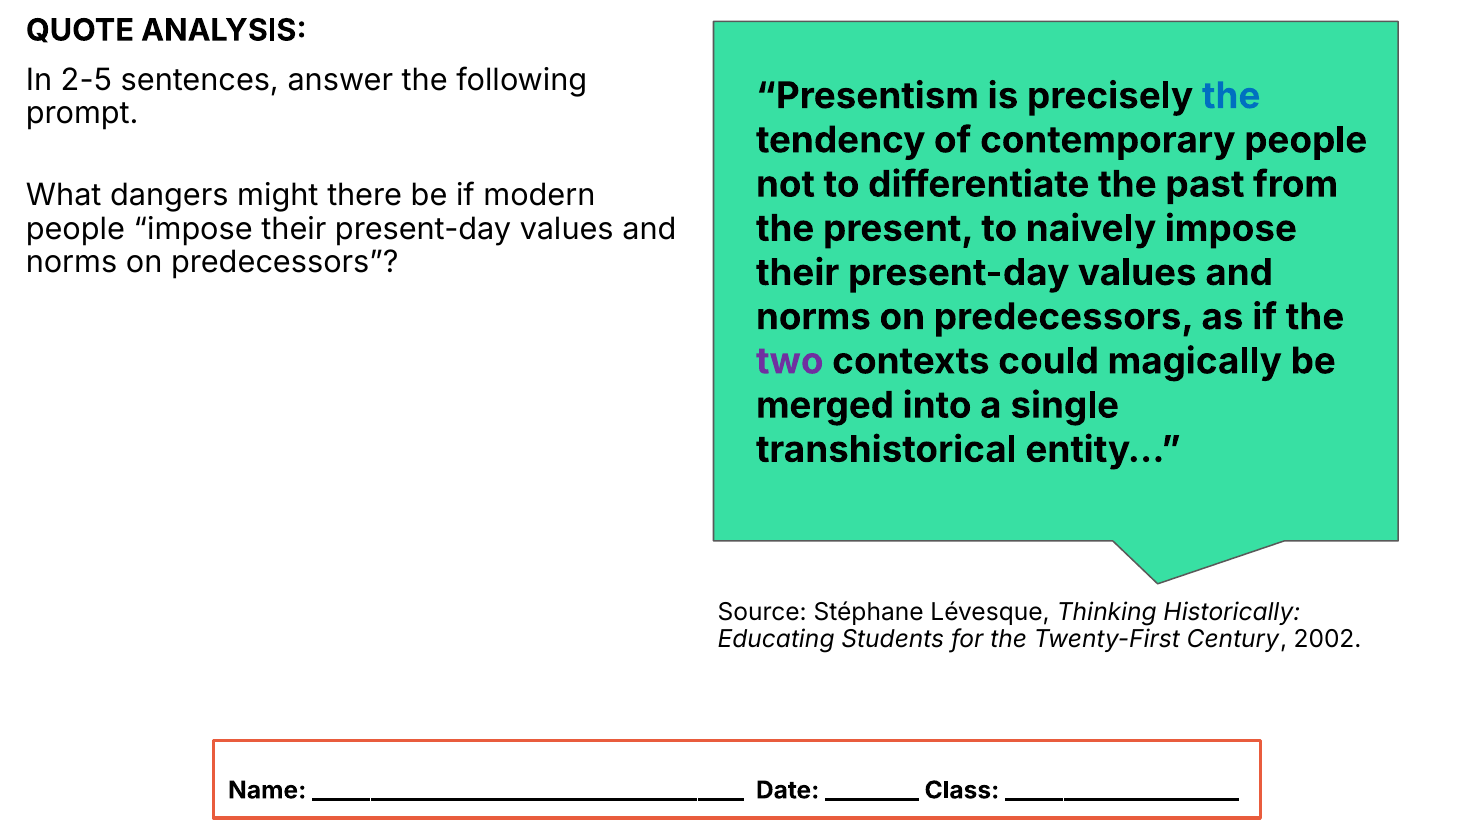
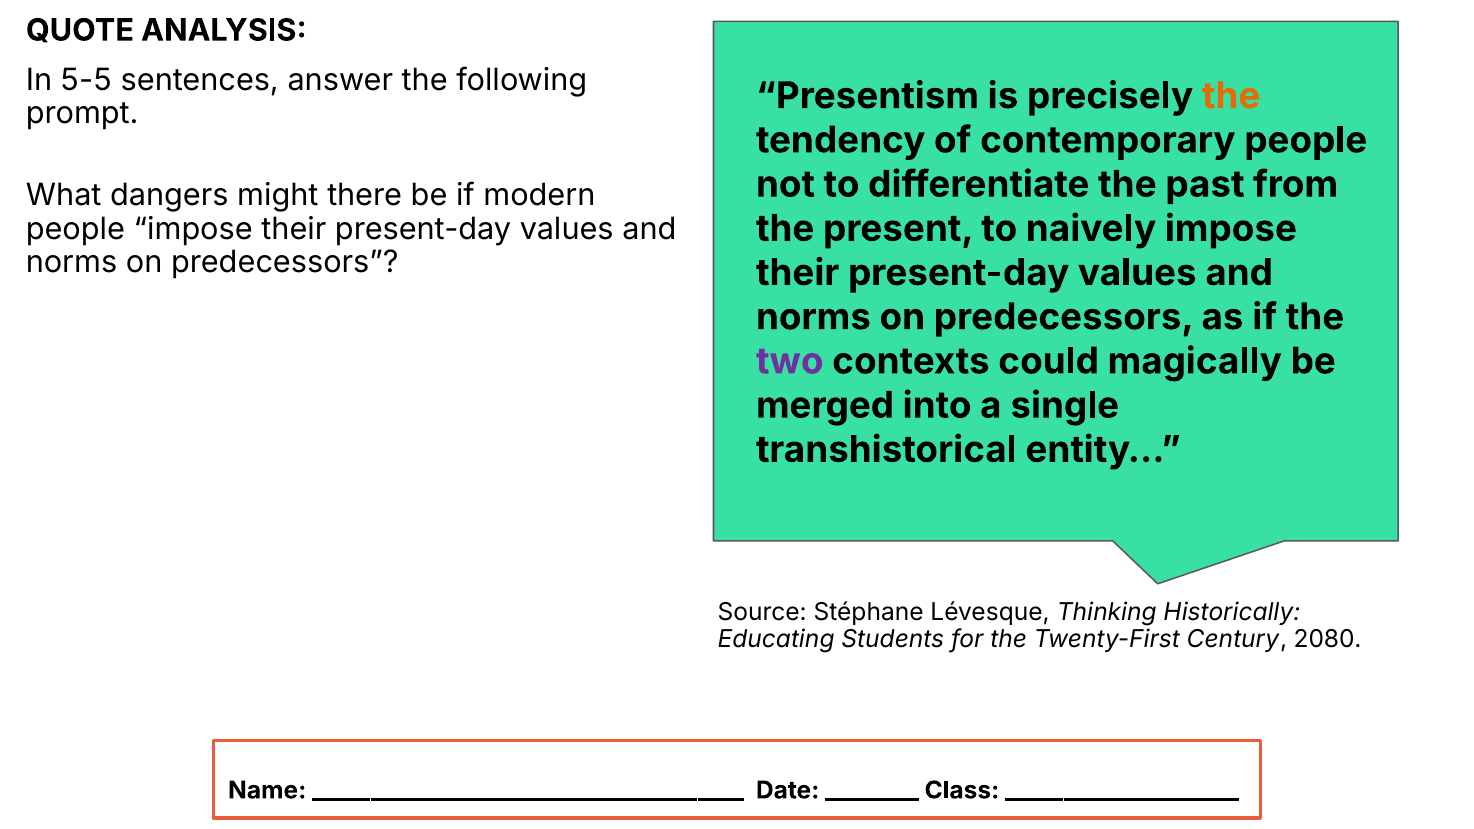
2-5: 2-5 -> 5-5 (86, 80)
the colour: blue -> orange (1231, 96)
2002: 2002 -> 2080 (1328, 639)
